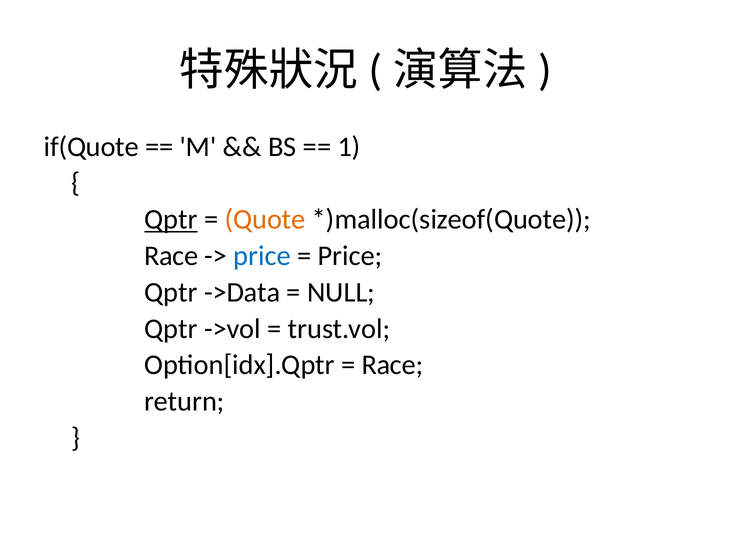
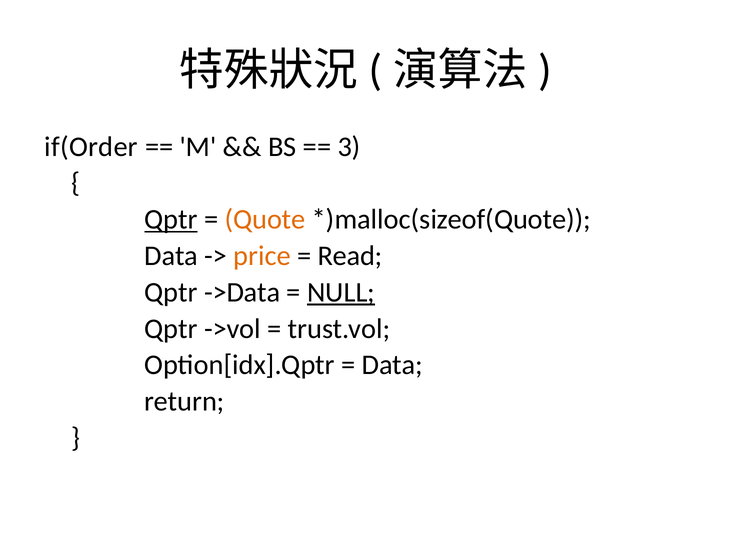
if(Quote: if(Quote -> if(Order (91, 147)
1: 1 -> 3 (349, 147)
Race: Race -> Data (171, 256)
price colour: blue -> orange (262, 256)
Price: Price -> Read (350, 256)
NULL underline: none -> present (341, 292)
Race: Race -> Data (392, 365)
